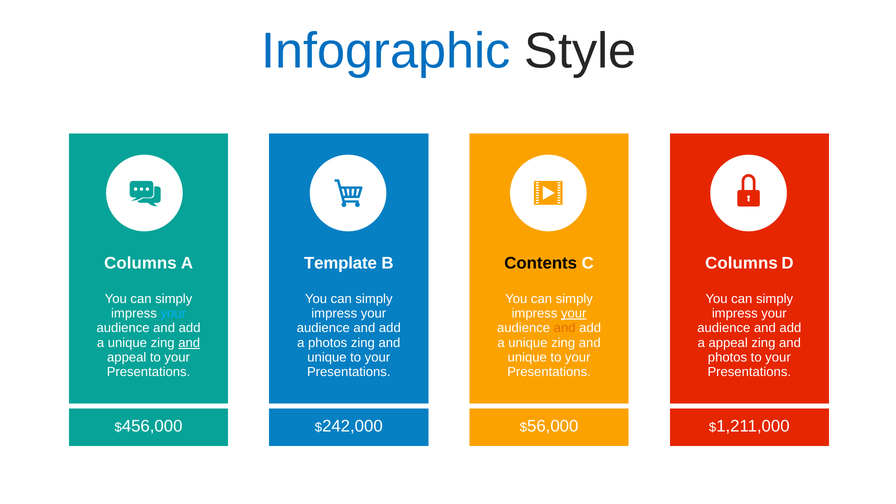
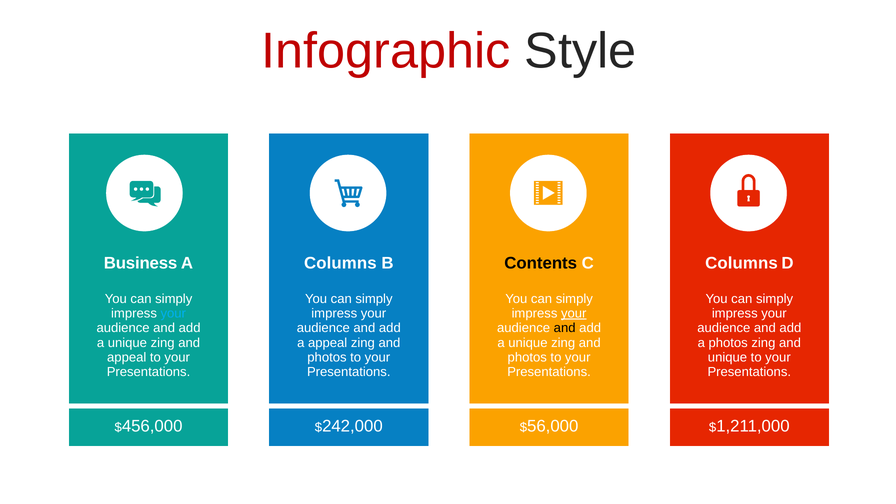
Infographic colour: blue -> red (386, 51)
Columns: Columns -> Business (141, 263)
Template: Template -> Columns (340, 263)
and colour: orange -> black (565, 328)
and underline: present -> none (189, 343)
a photos: photos -> appeal (328, 343)
a appeal: appeal -> photos (728, 343)
unique: unique -> photos (327, 357)
unique: unique -> photos (527, 357)
photos: photos -> unique (727, 357)
